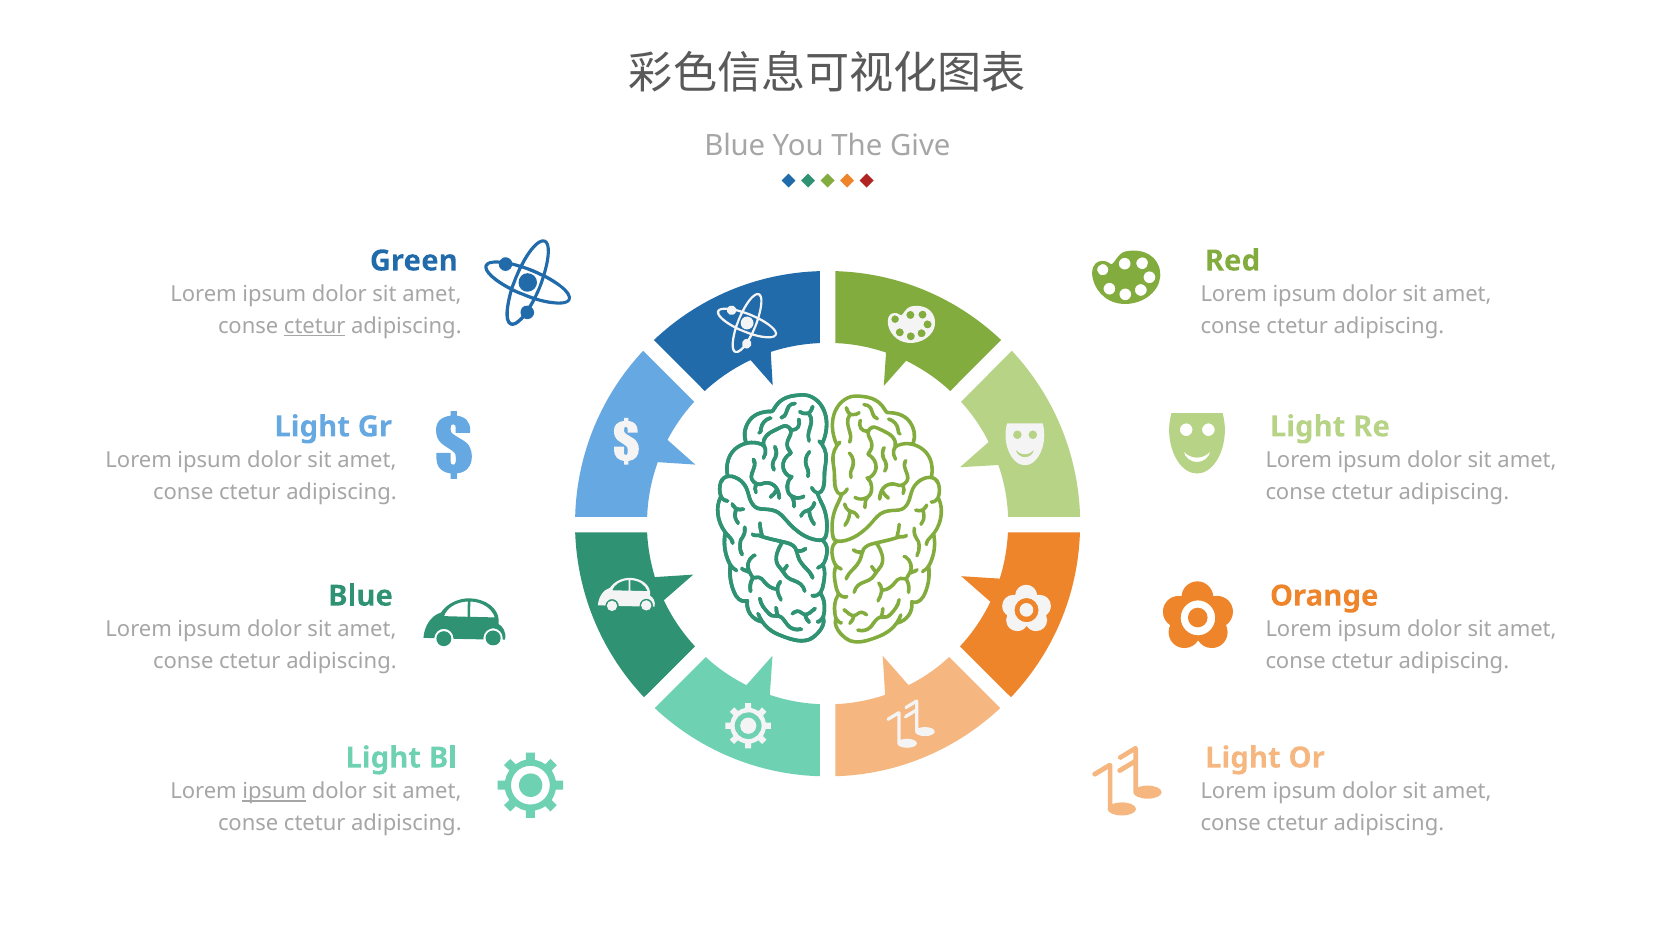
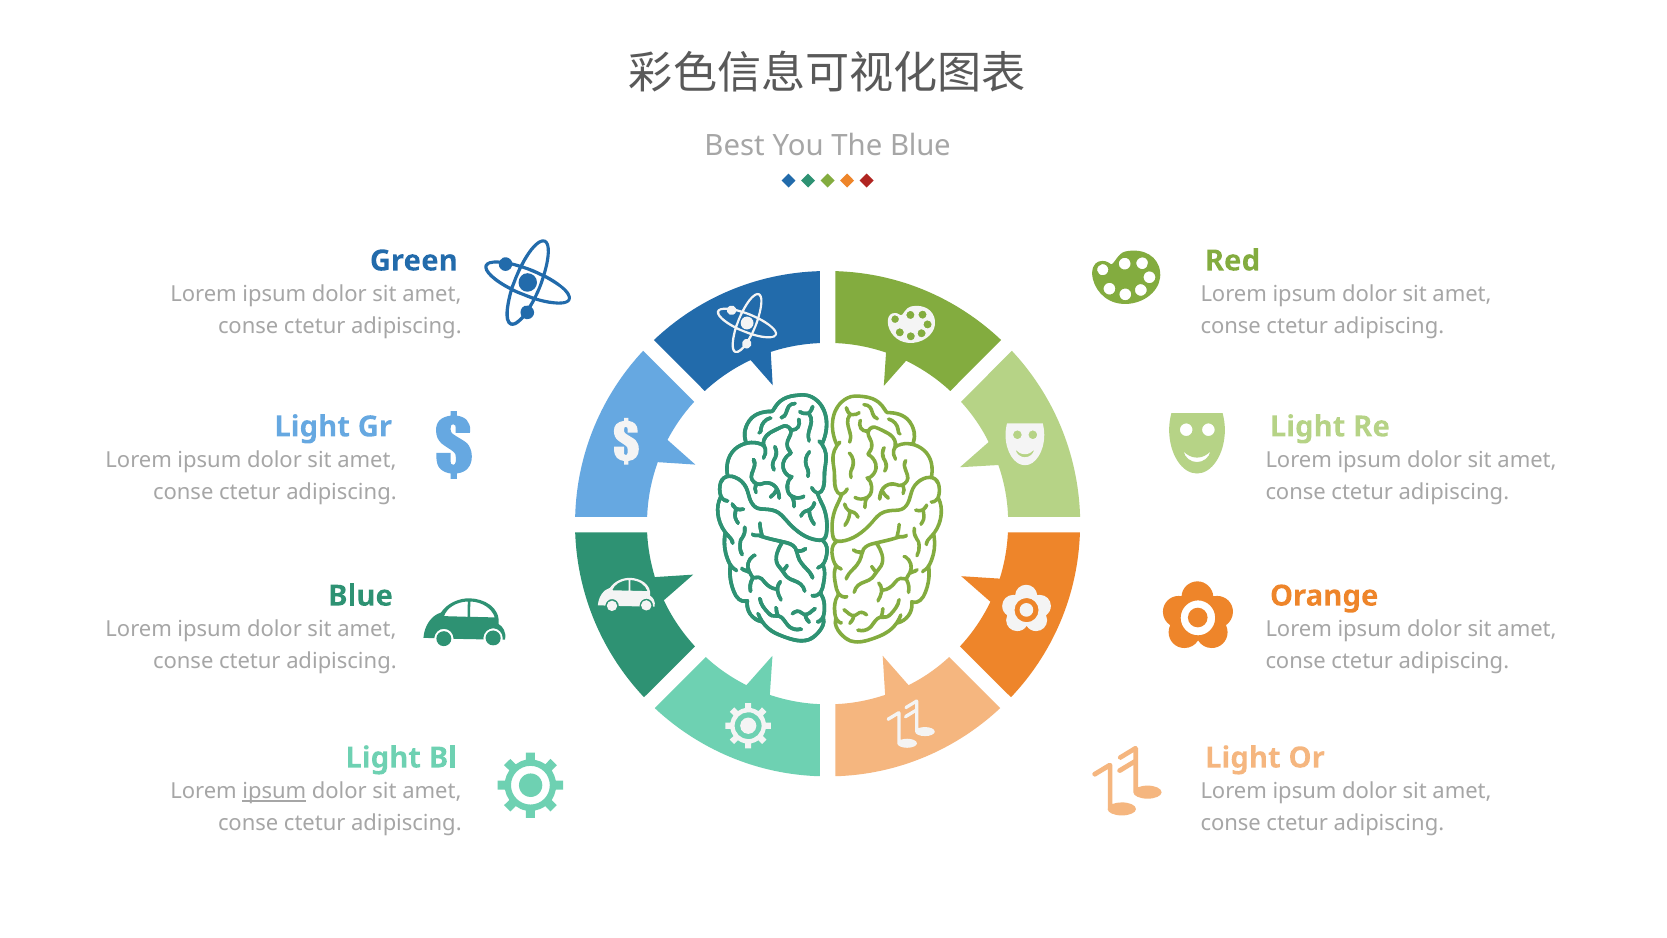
Blue: Blue -> Best (735, 145)
The Give: Give -> Blue (920, 145)
ctetur underline: present -> none (315, 326)
